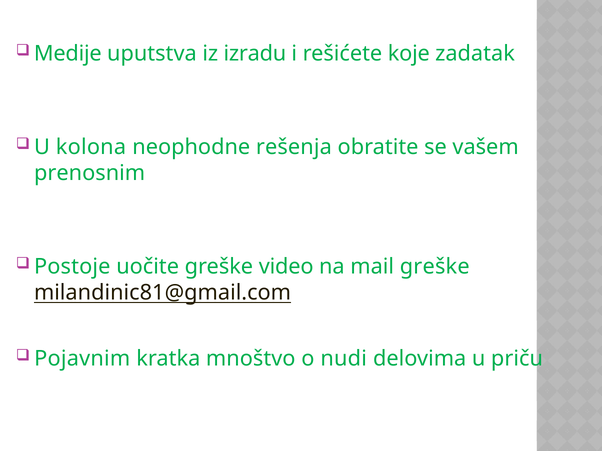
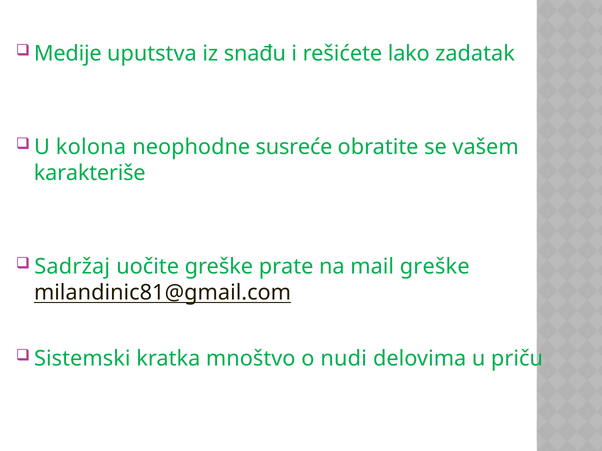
izradu: izradu -> snađu (255, 54)
koje: koje -> lako (409, 54)
rešenja: rešenja -> susreće (294, 147)
prenosnim: prenosnim -> karakteriše (90, 173)
Postoje: Postoje -> Sadržaj (72, 267)
video: video -> prate (286, 267)
Pojavnim: Pojavnim -> Sistemski (82, 359)
